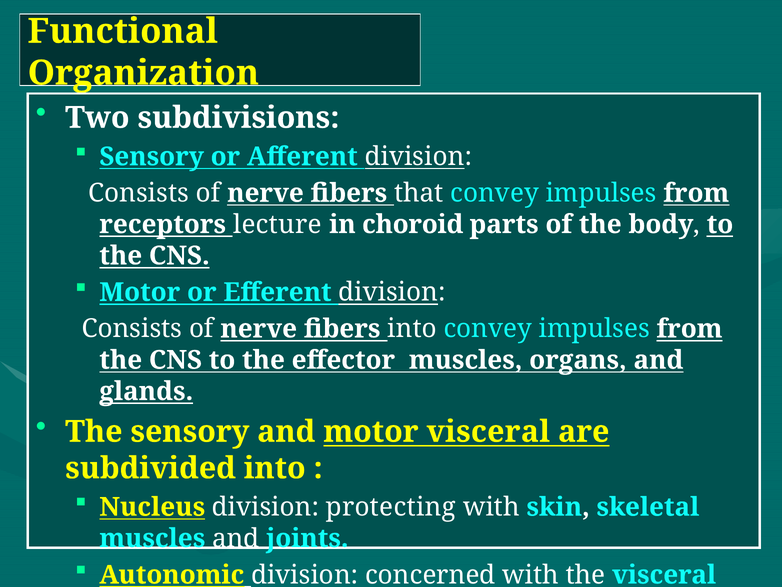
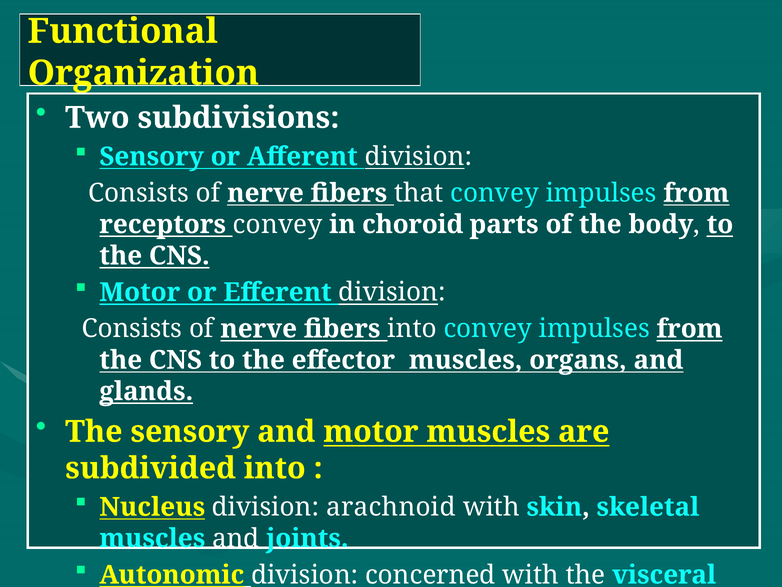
receptors lecture: lecture -> convey (278, 224)
motor visceral: visceral -> muscles (488, 431)
protecting: protecting -> arachnoid (391, 507)
